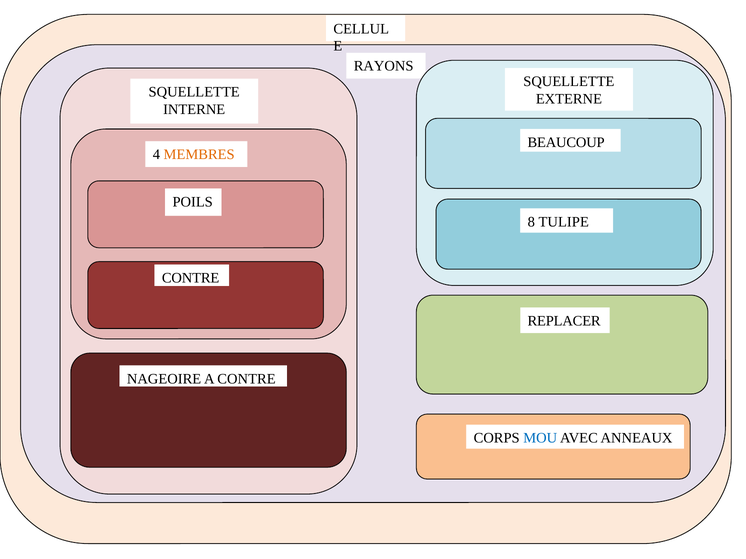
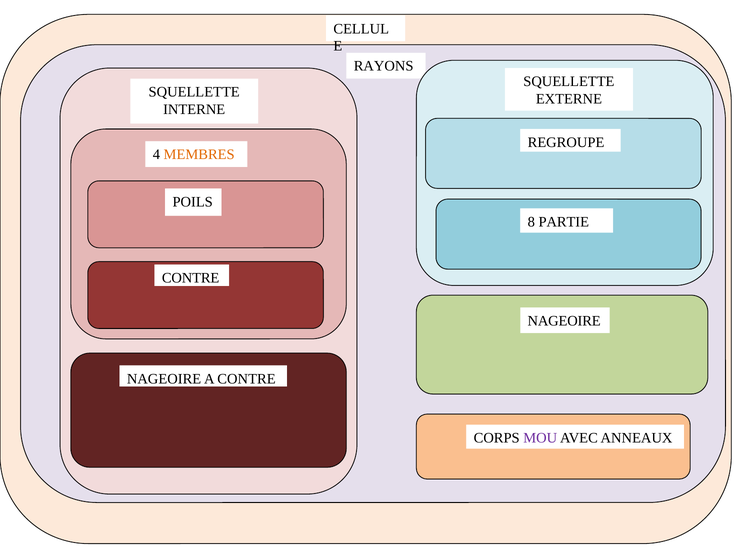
BEAUCOUP: BEAUCOUP -> REGROUPE (566, 143)
TULIPE: TULIPE -> PARTIE (564, 222)
REPLACER: REPLACER -> NAGEOIRE (564, 321)
MOU colour: blue -> purple (540, 438)
